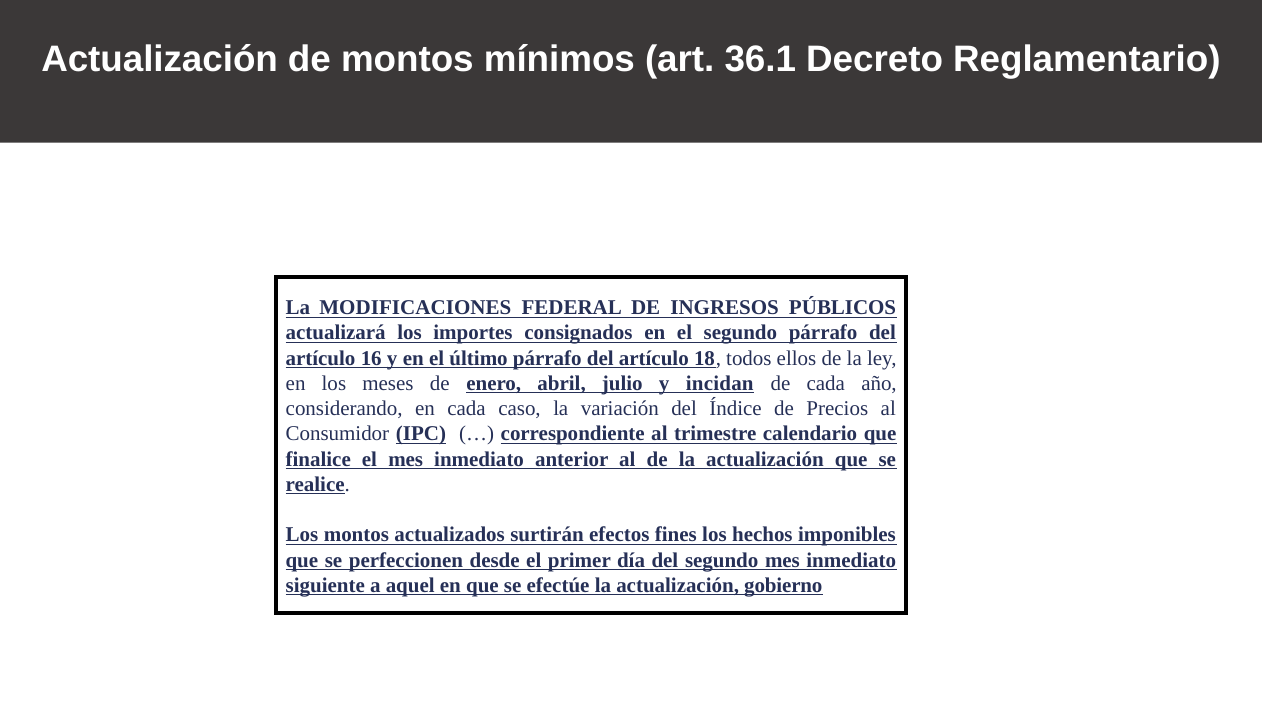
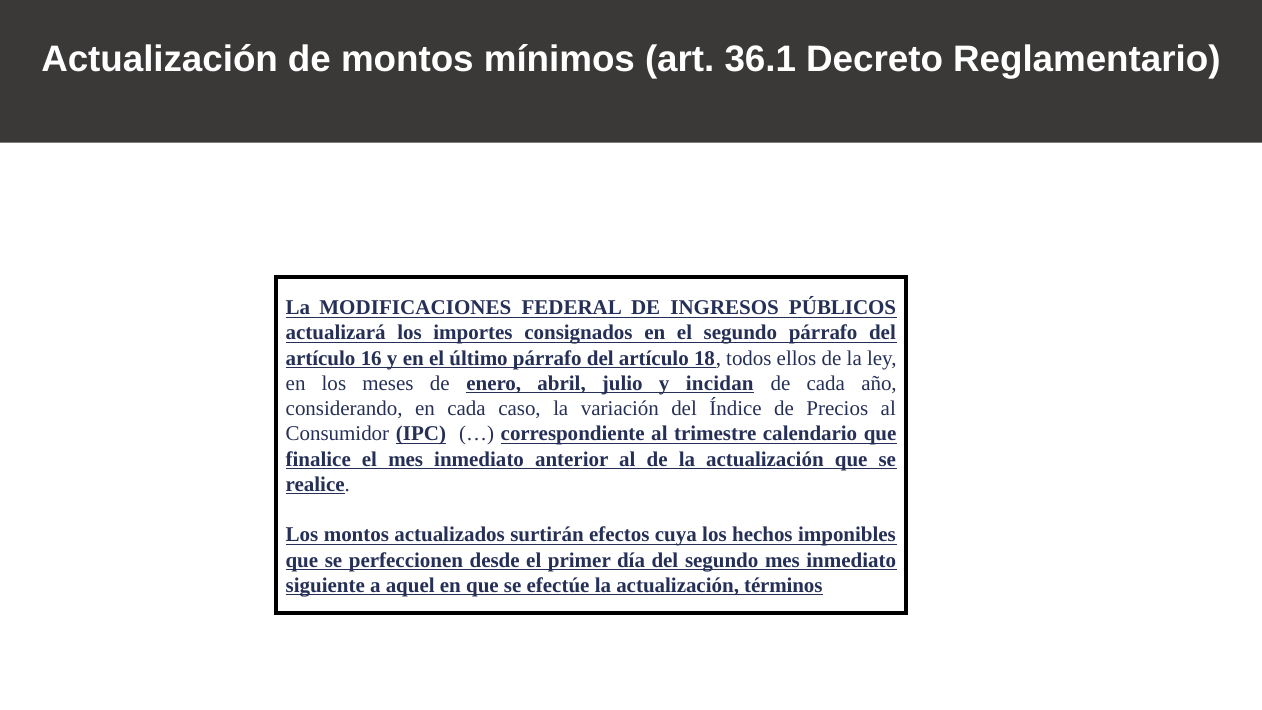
fines: fines -> cuya (676, 535)
gobierno: gobierno -> términos (783, 585)
